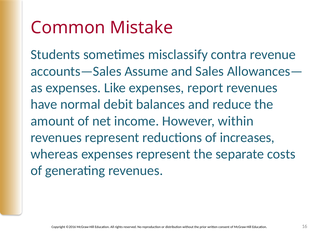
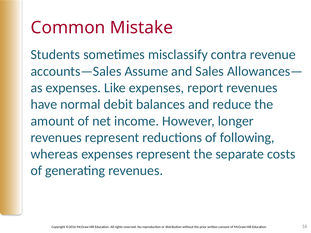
within: within -> longer (236, 121)
increases: increases -> following (247, 138)
